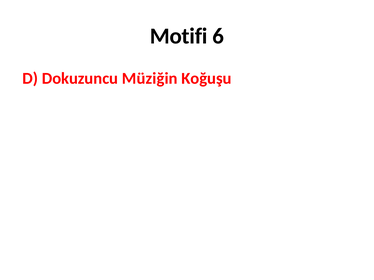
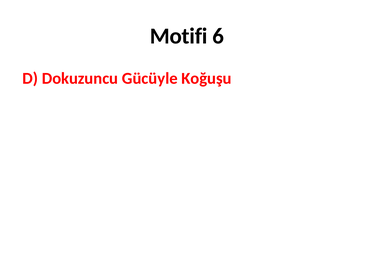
Müziğin: Müziğin -> Gücüyle (150, 78)
